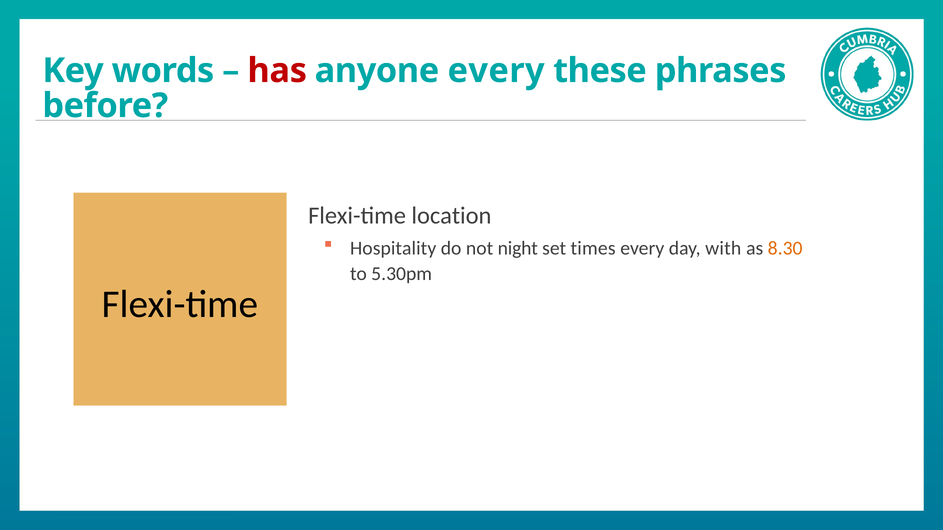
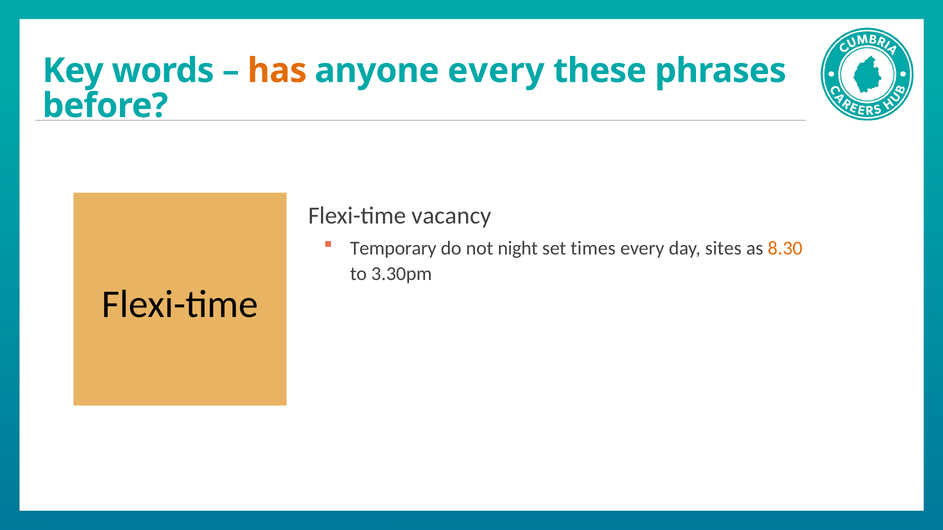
has colour: red -> orange (277, 71)
location: location -> vacancy (451, 216)
Hospitality: Hospitality -> Temporary (393, 248)
with: with -> sites (723, 248)
5.30pm: 5.30pm -> 3.30pm (402, 274)
